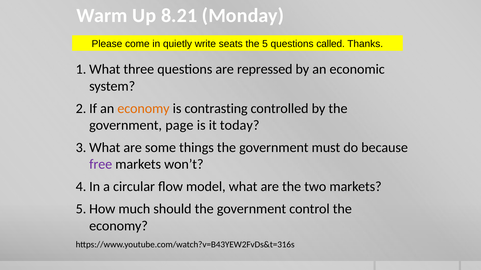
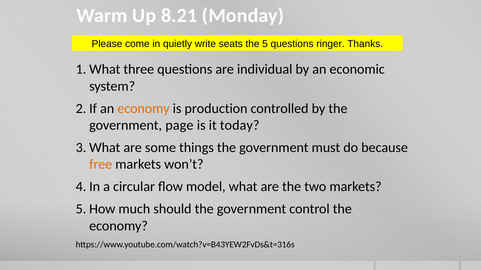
called: called -> ringer (331, 44)
repressed: repressed -> individual (265, 69)
contrasting: contrasting -> production (216, 109)
free colour: purple -> orange (101, 165)
